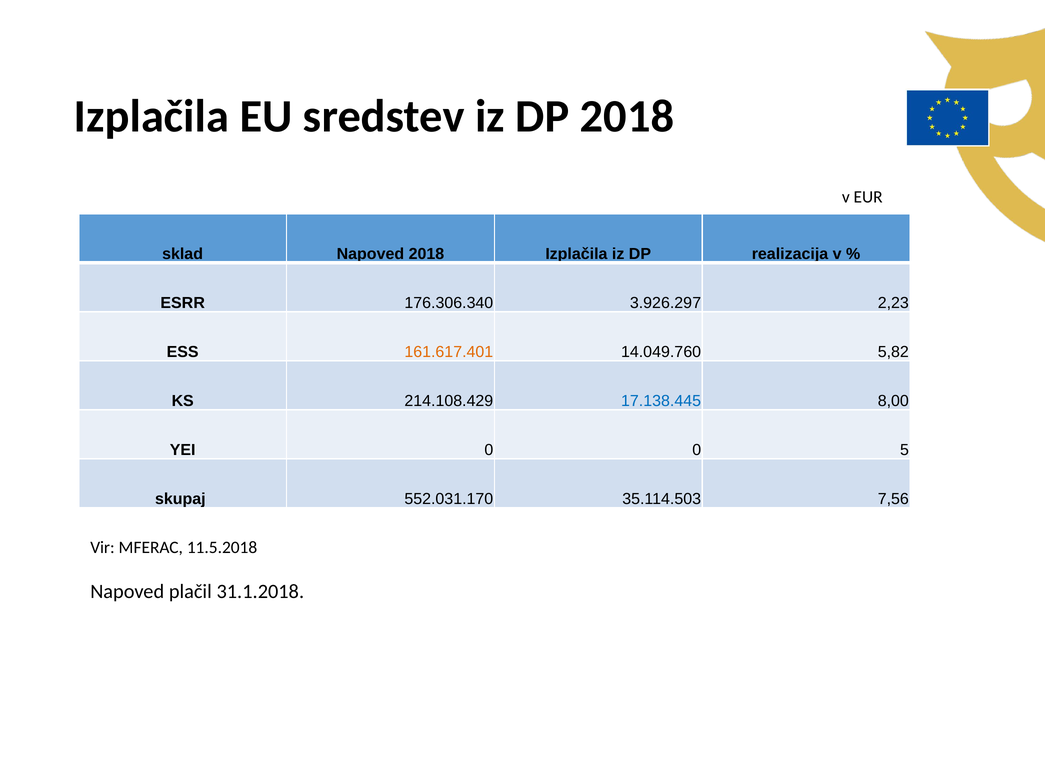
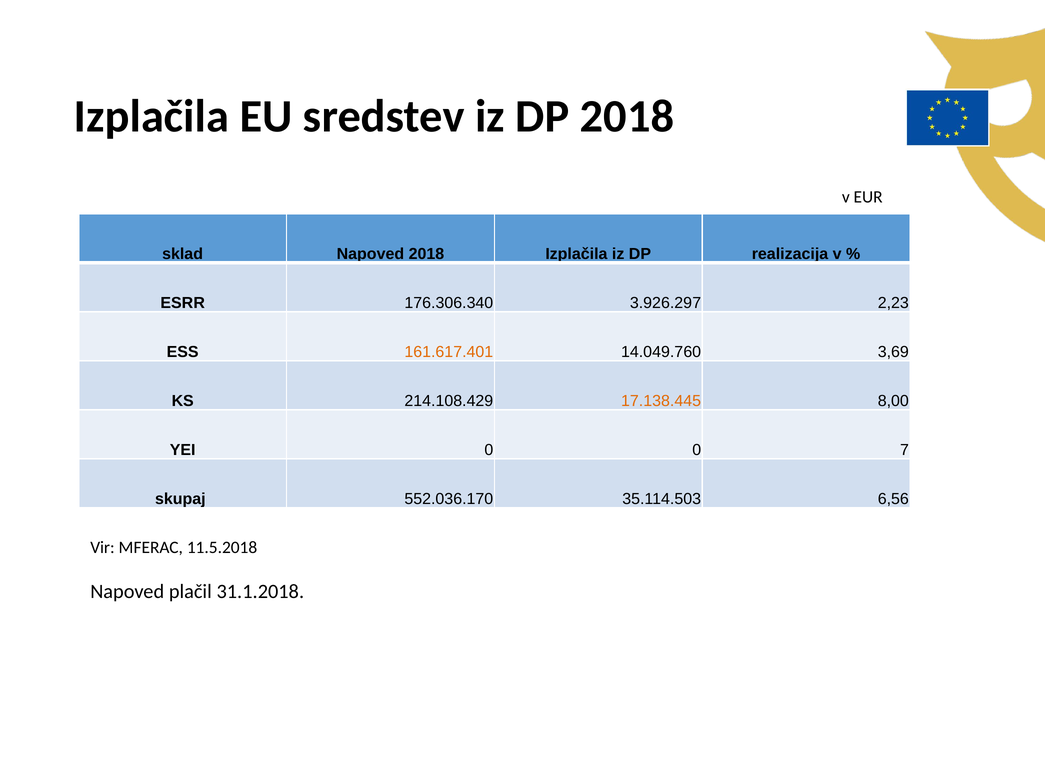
5,82: 5,82 -> 3,69 (893, 352)
17.138.445 colour: blue -> orange (661, 401)
5: 5 -> 7 (905, 450)
552.031.170: 552.031.170 -> 552.036.170 (449, 499)
7,56: 7,56 -> 6,56 (893, 499)
